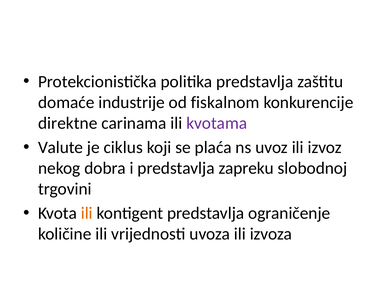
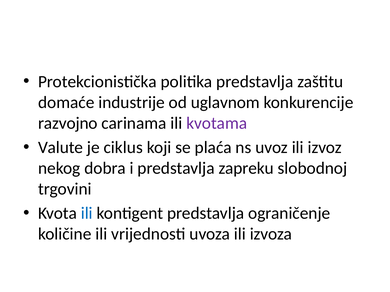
fiskalnom: fiskalnom -> uglavnom (225, 103)
direktne: direktne -> razvojno (68, 123)
ili colour: orange -> blue (87, 214)
